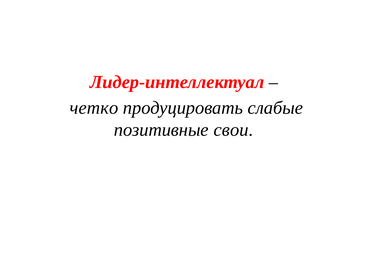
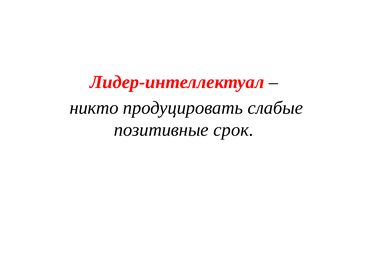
четко: четко -> никто (94, 108)
свои: свои -> срок (234, 130)
